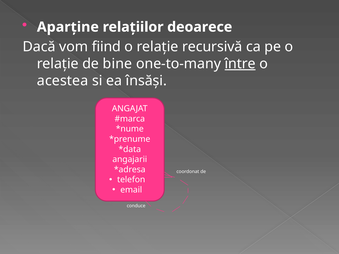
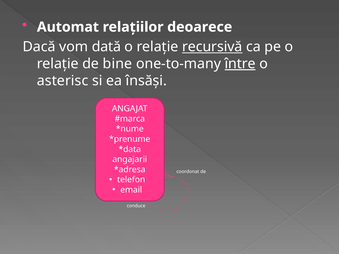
Aparţine: Aparţine -> Automat (68, 27)
fiind: fiind -> dată (106, 47)
recursivă underline: none -> present (212, 47)
acestea: acestea -> asterisc (63, 81)
